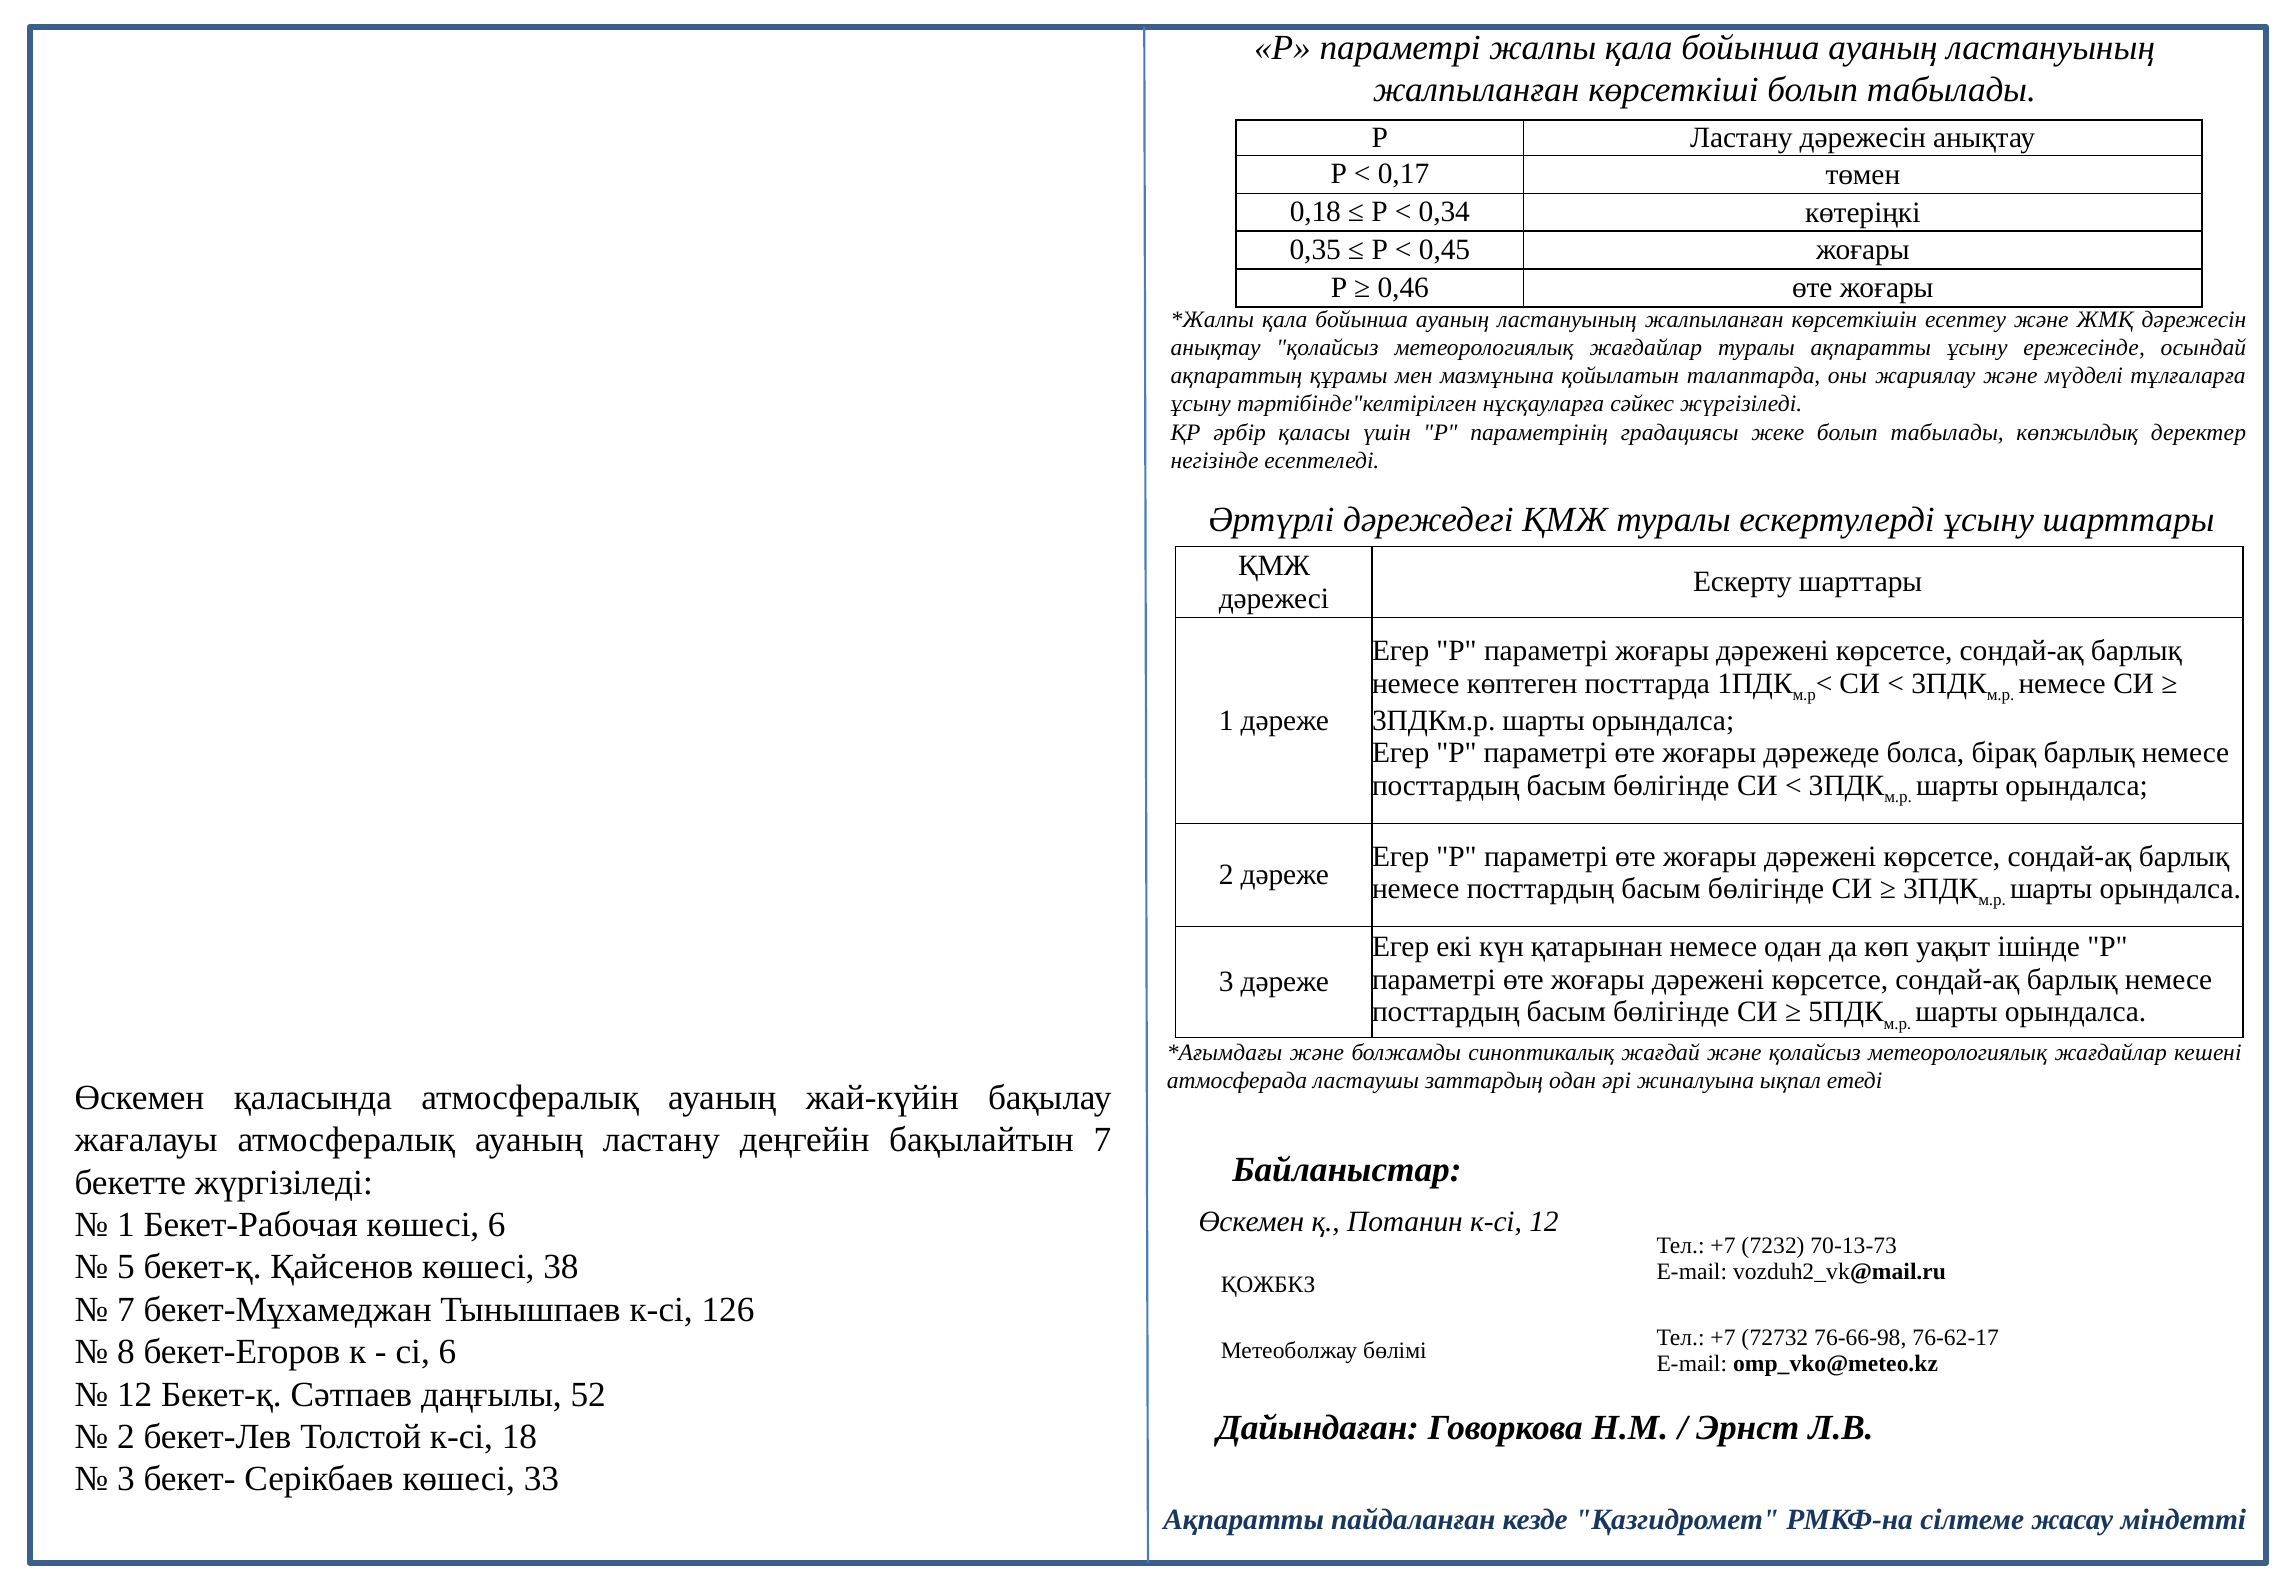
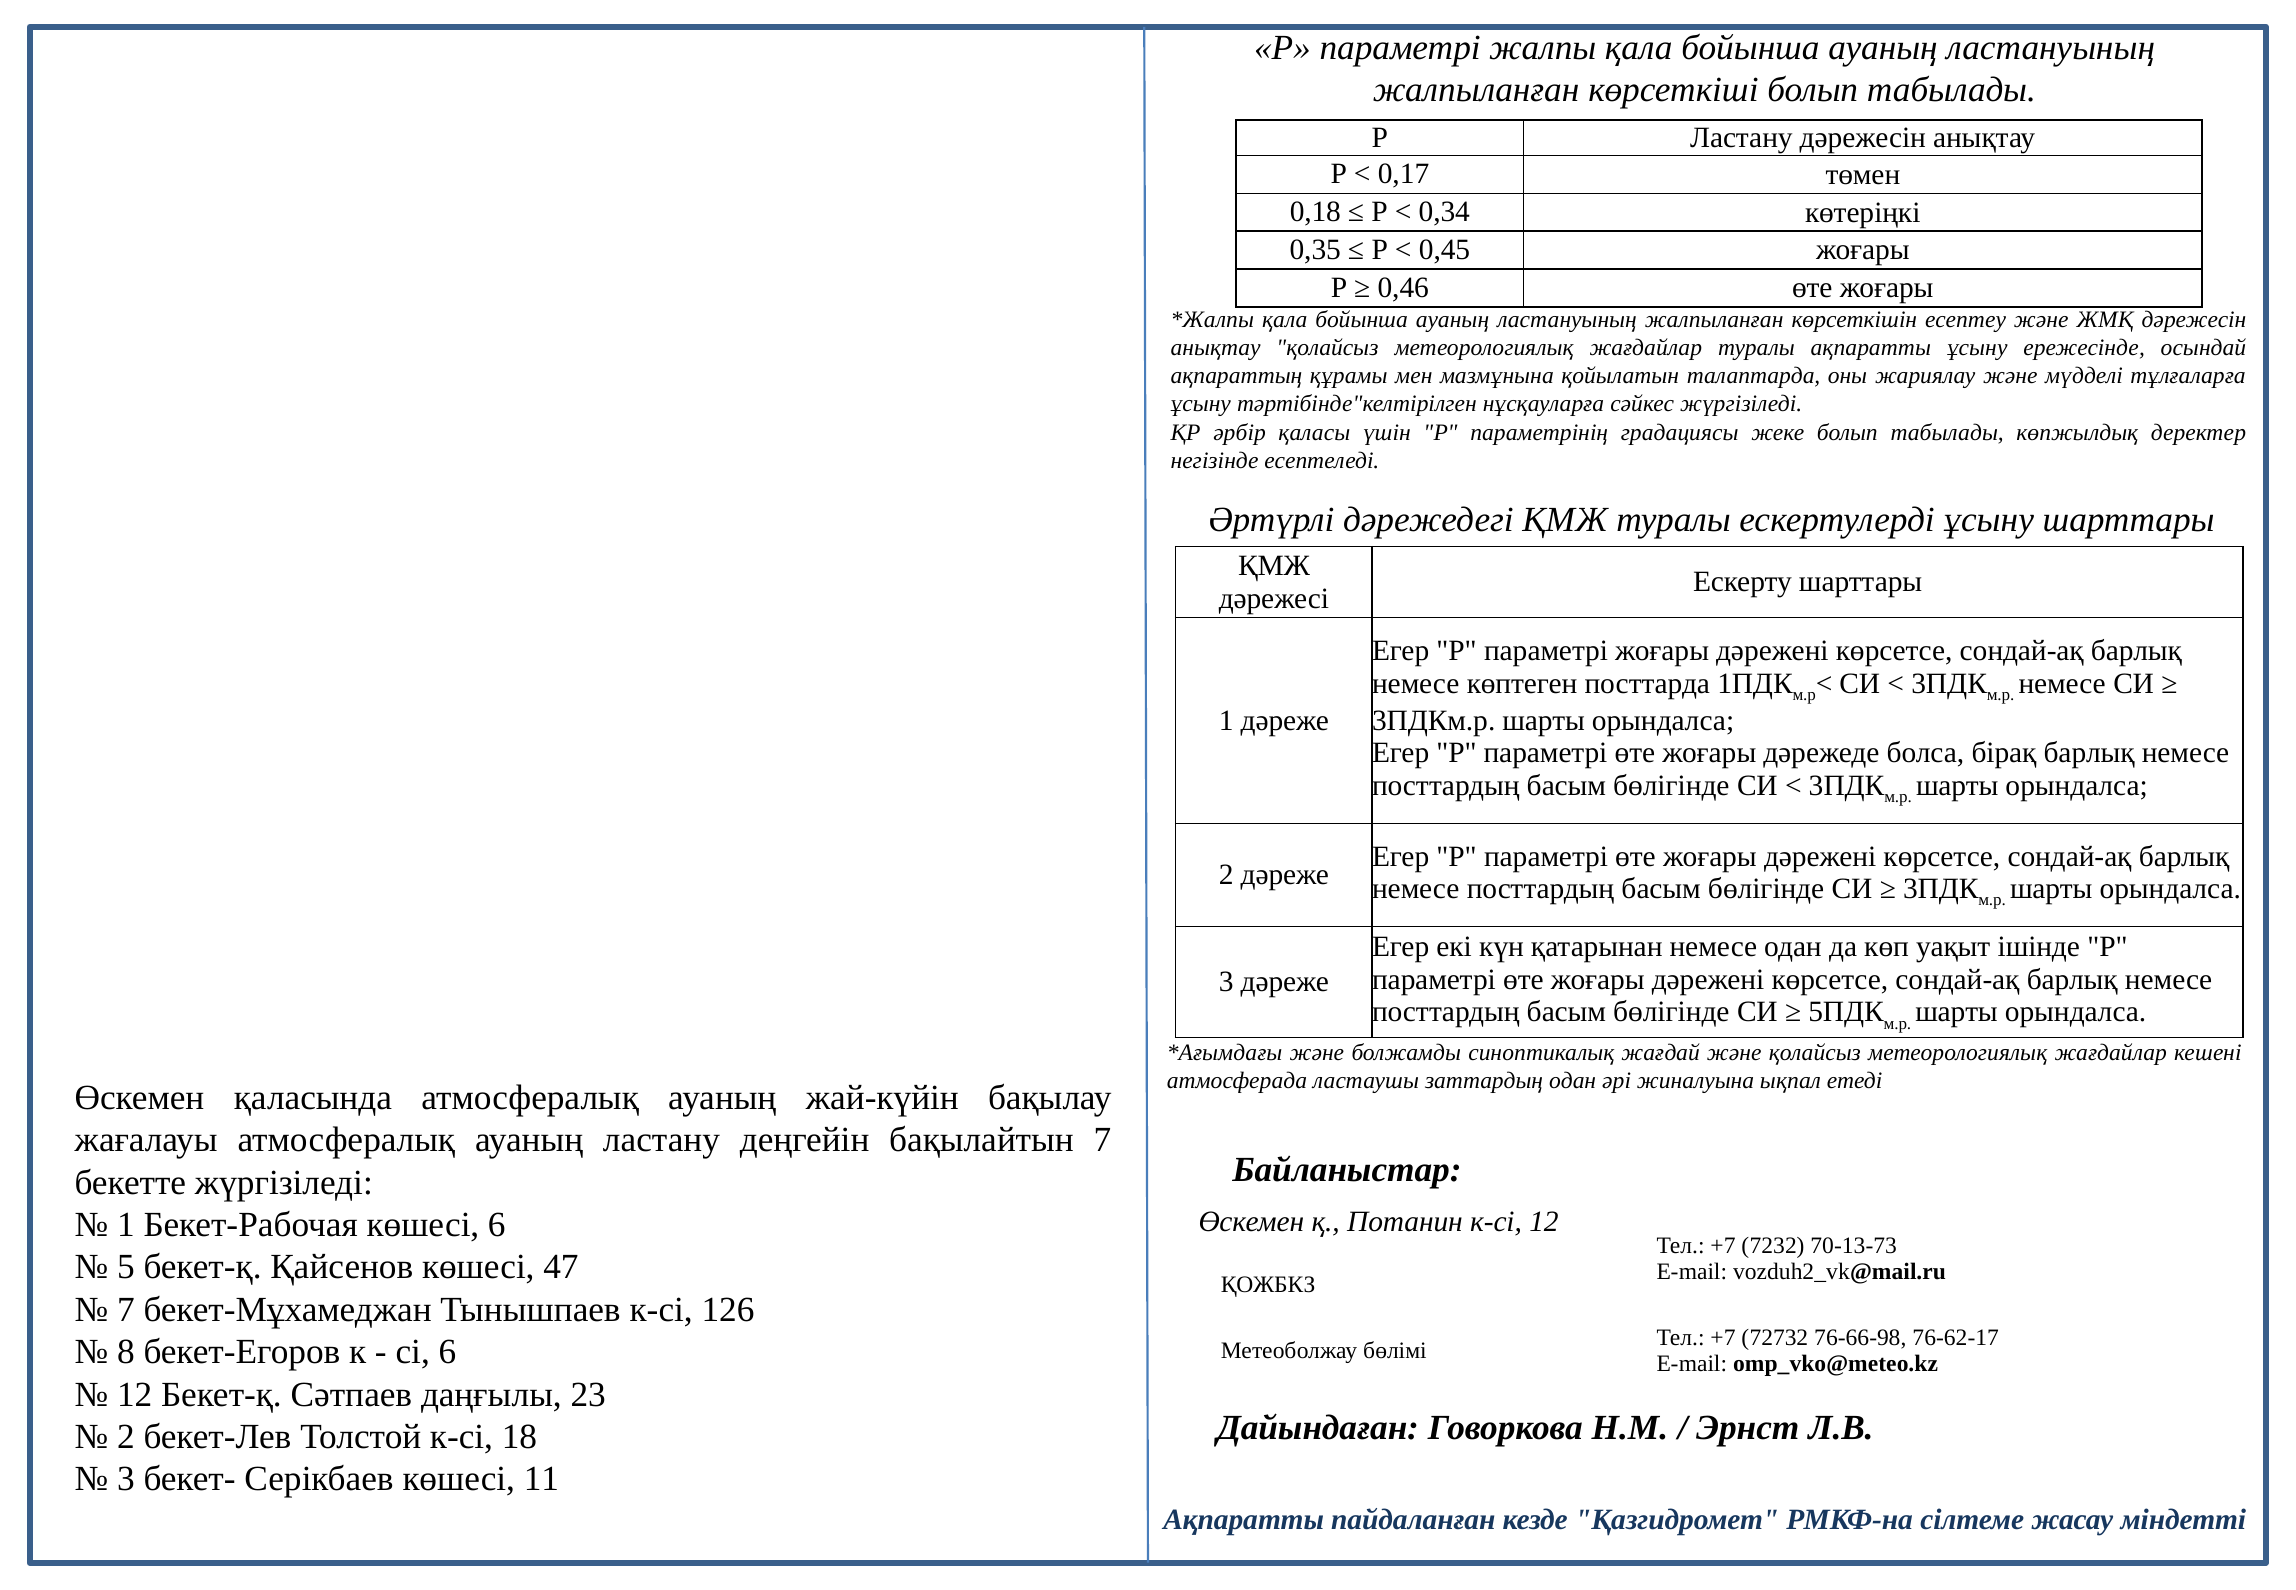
38: 38 -> 47 (561, 1267)
52: 52 -> 23 (588, 1394)
33: 33 -> 11 (541, 1479)
